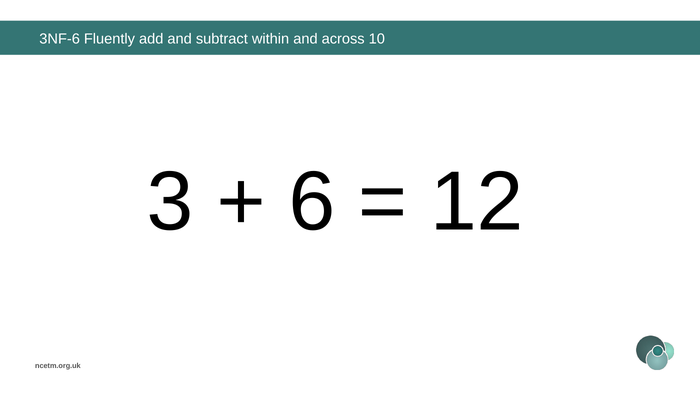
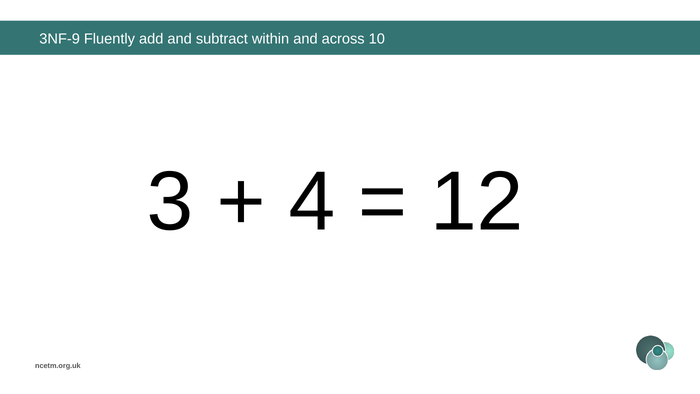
3NF-6: 3NF-6 -> 3NF-9 (60, 39)
6: 6 -> 4 (312, 202)
